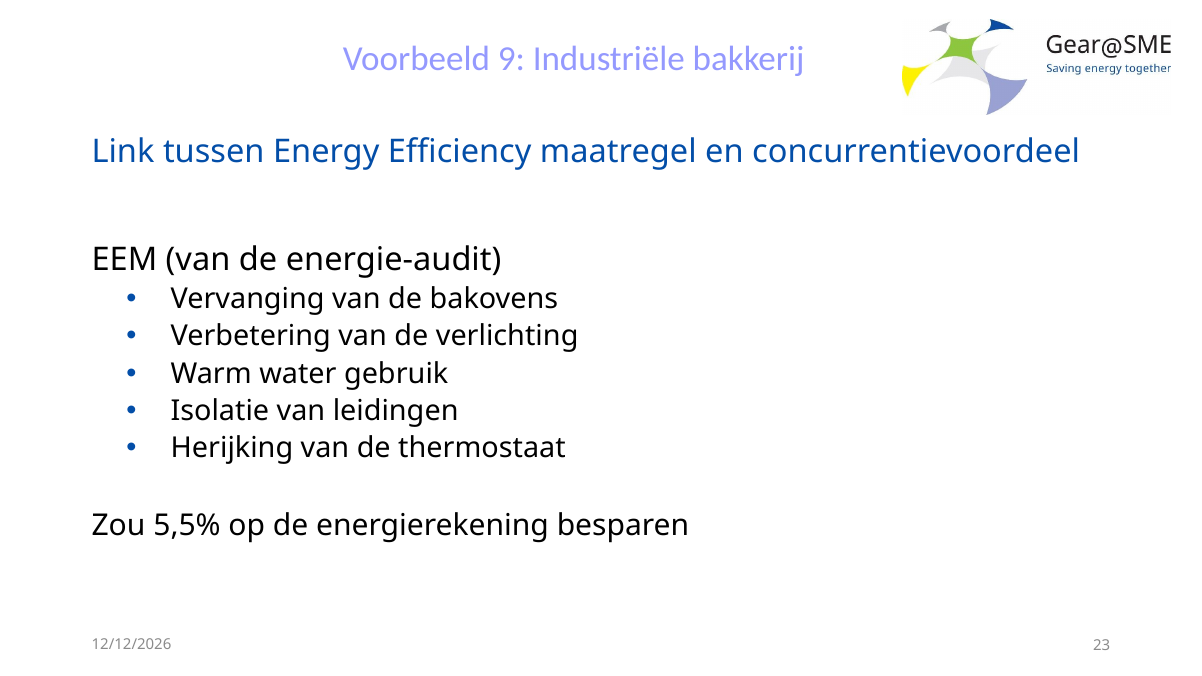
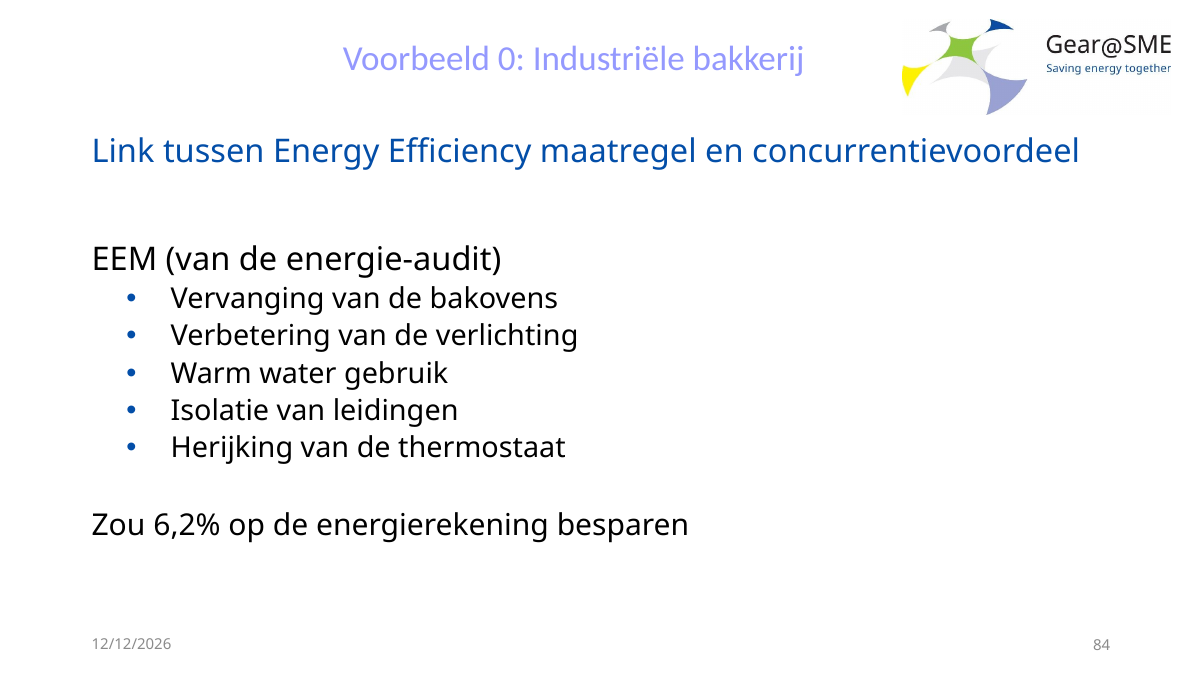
9: 9 -> 0 (511, 59)
5,5%: 5,5% -> 6,2% (187, 525)
23: 23 -> 84 (1102, 645)
